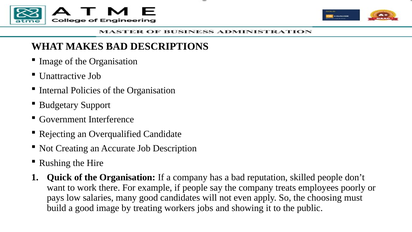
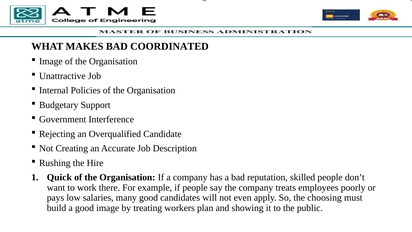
DESCRIPTIONS: DESCRIPTIONS -> COORDINATED (169, 47)
jobs: jobs -> plan (205, 208)
